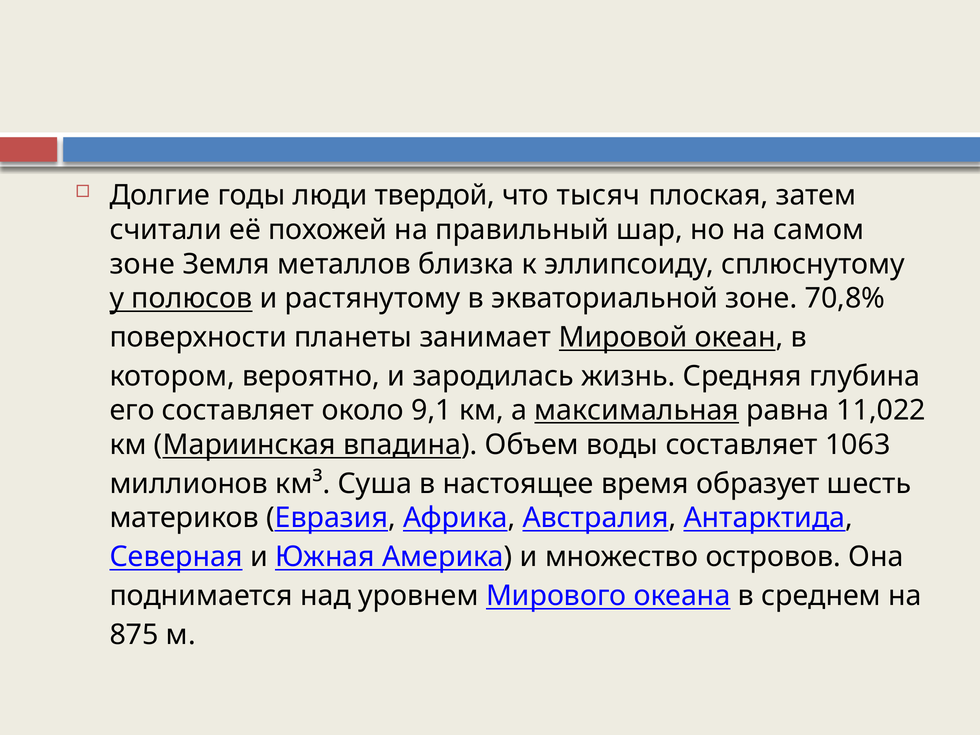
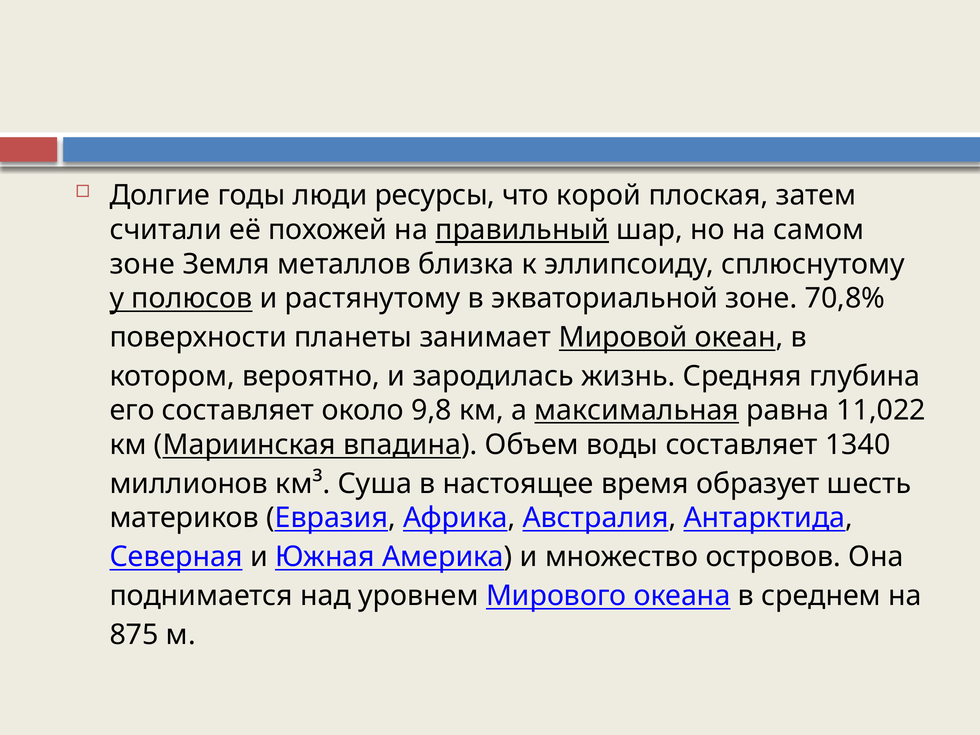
твердой: твердой -> ресурсы (435, 195)
тысяч: тысяч -> корой (599, 195)
правильный underline: none -> present (522, 230)
9,1: 9,1 -> 9,8 (431, 410)
1063: 1063 -> 1340 (858, 445)
